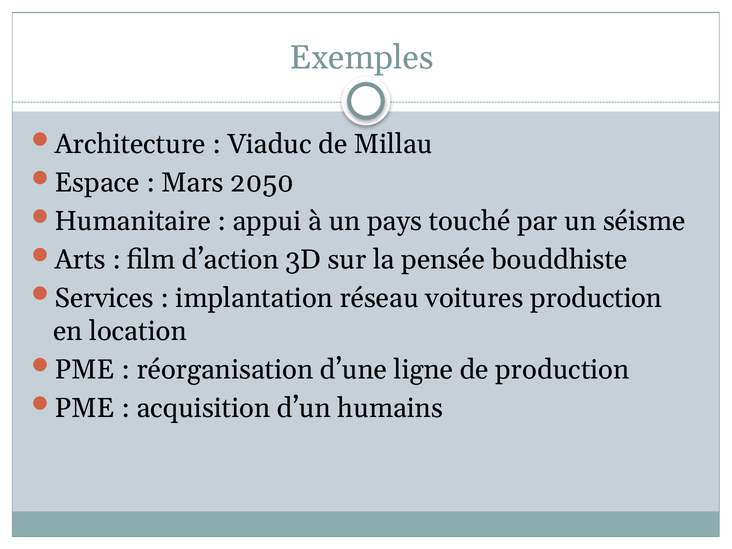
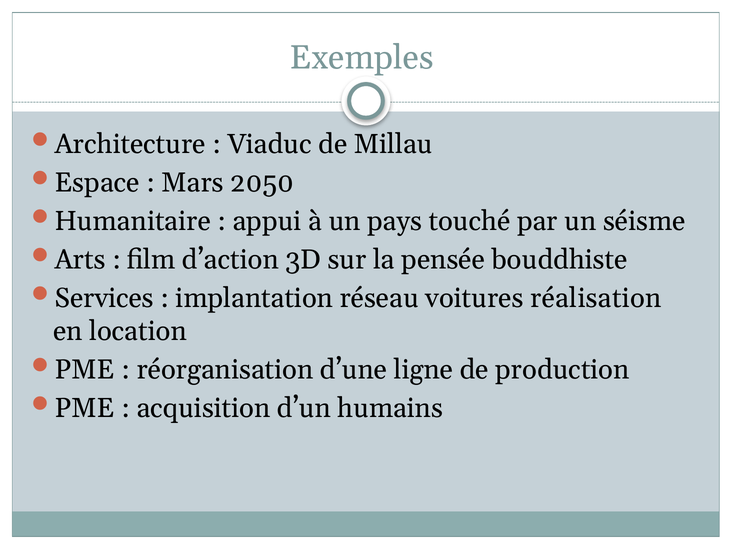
voitures production: production -> réalisation (596, 298)
